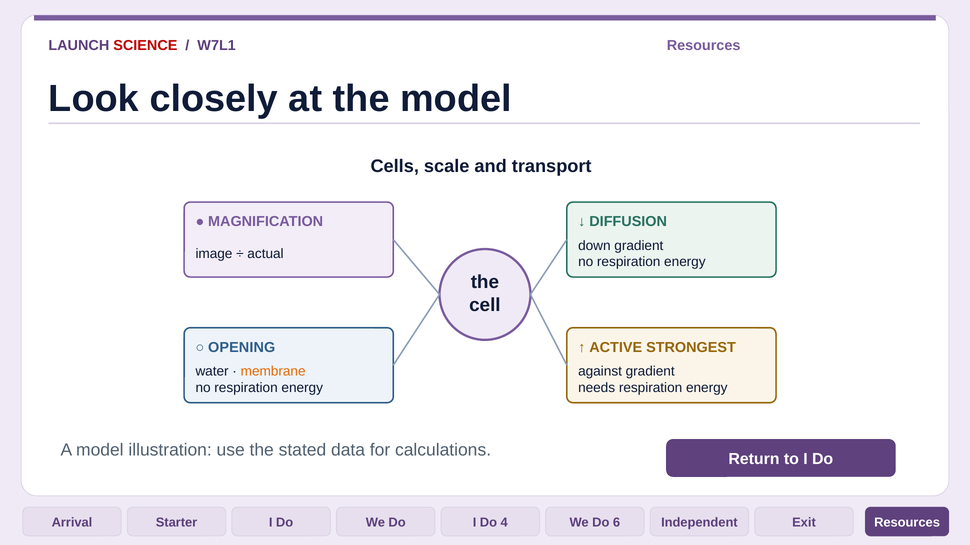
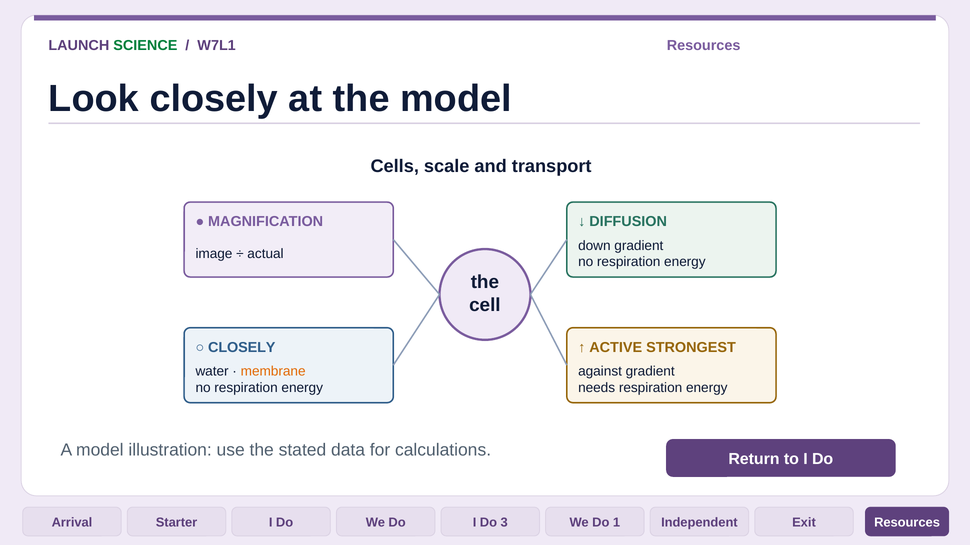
SCIENCE colour: red -> green (145, 45)
OPENING: OPENING -> CLOSELY (242, 348)
4: 4 -> 3 (504, 523)
6: 6 -> 1 (616, 523)
